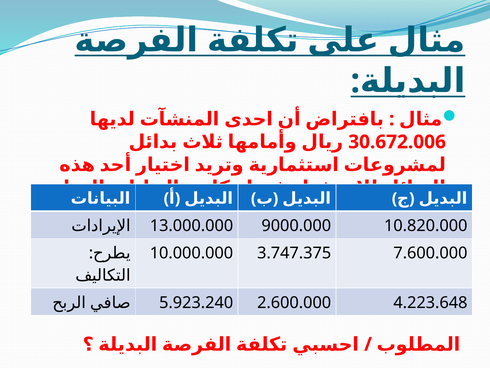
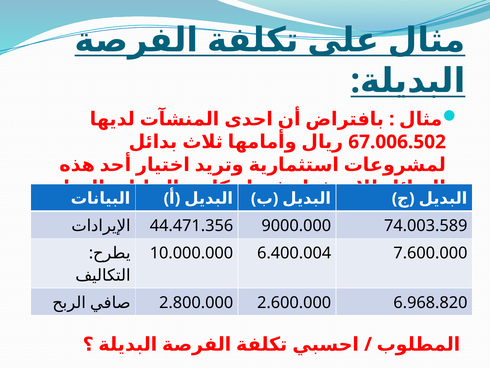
30.672.006: 30.672.006 -> 67.006.502 (397, 142)
13.000.000: 13.000.000 -> 44.471.356 (191, 226)
10.820.000: 10.820.000 -> 74.003.589 (426, 226)
3.747.375: 3.747.375 -> 6.400.004 (294, 253)
5.923.240: 5.923.240 -> 2.800.000 (196, 302)
4.223.648: 4.223.648 -> 6.968.820 (430, 302)
